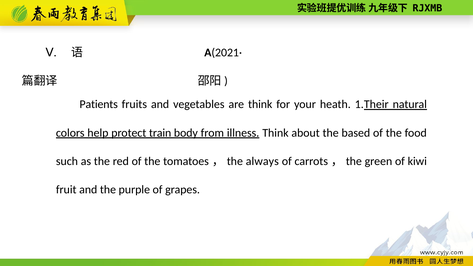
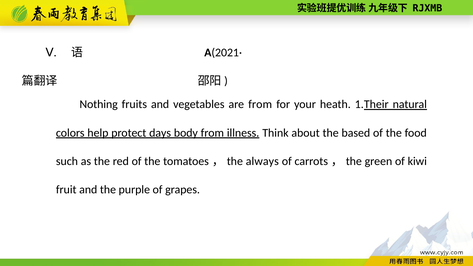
Patients: Patients -> Nothing (99, 104)
are think: think -> from (260, 104)
train: train -> days (160, 133)
